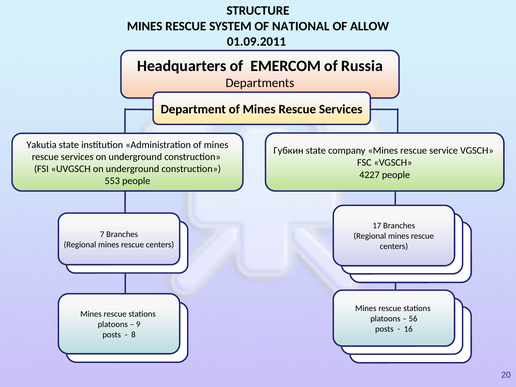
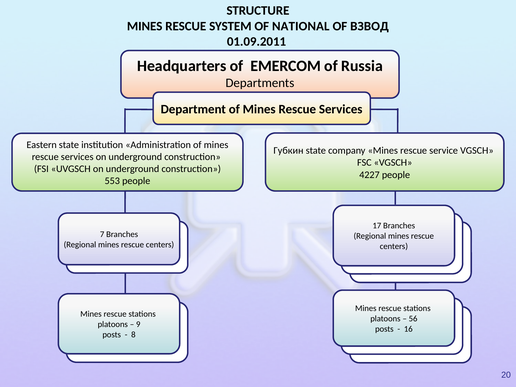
ALLOW: ALLOW -> ВЗВОД (369, 26)
Yakutia: Yakutia -> Eastern (42, 145)
